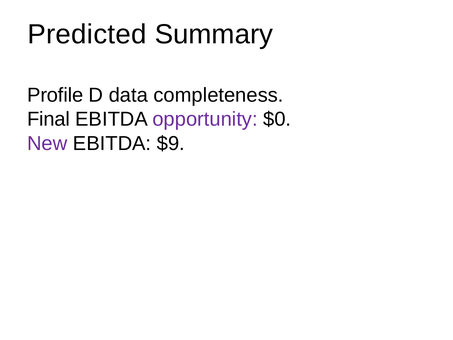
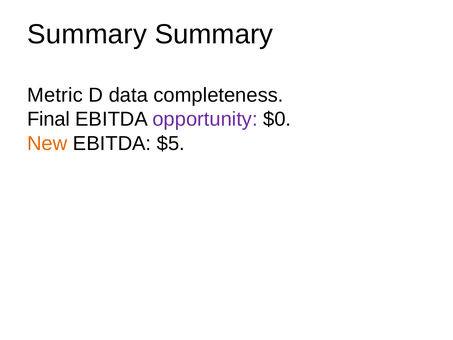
Predicted: Predicted -> Summary (87, 34)
Profile: Profile -> Metric (55, 95)
New colour: purple -> orange (47, 143)
$9: $9 -> $5 (171, 143)
